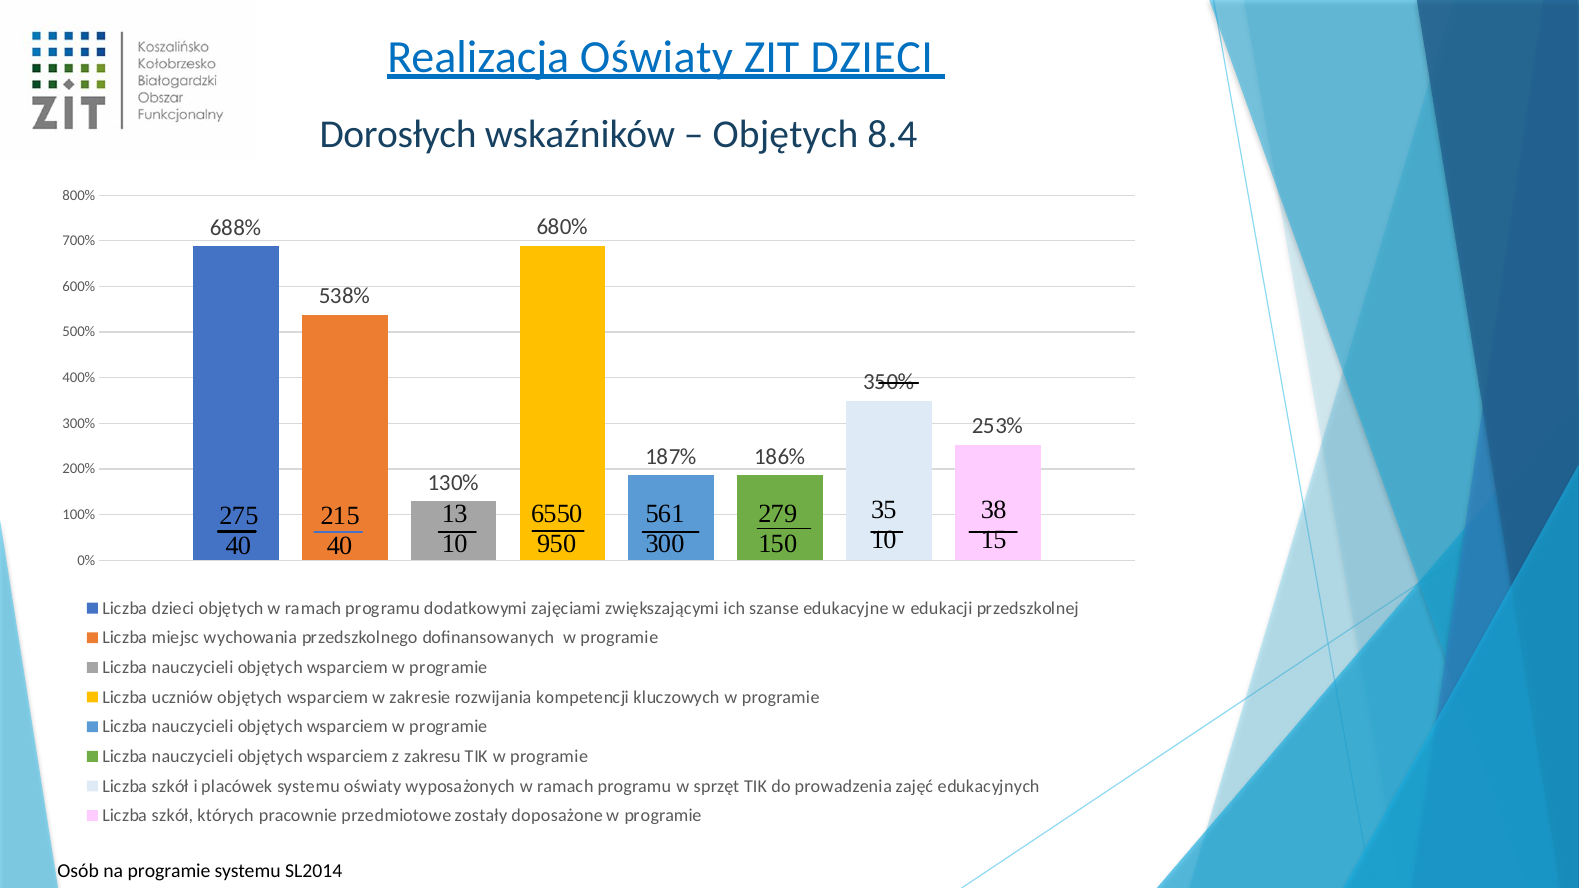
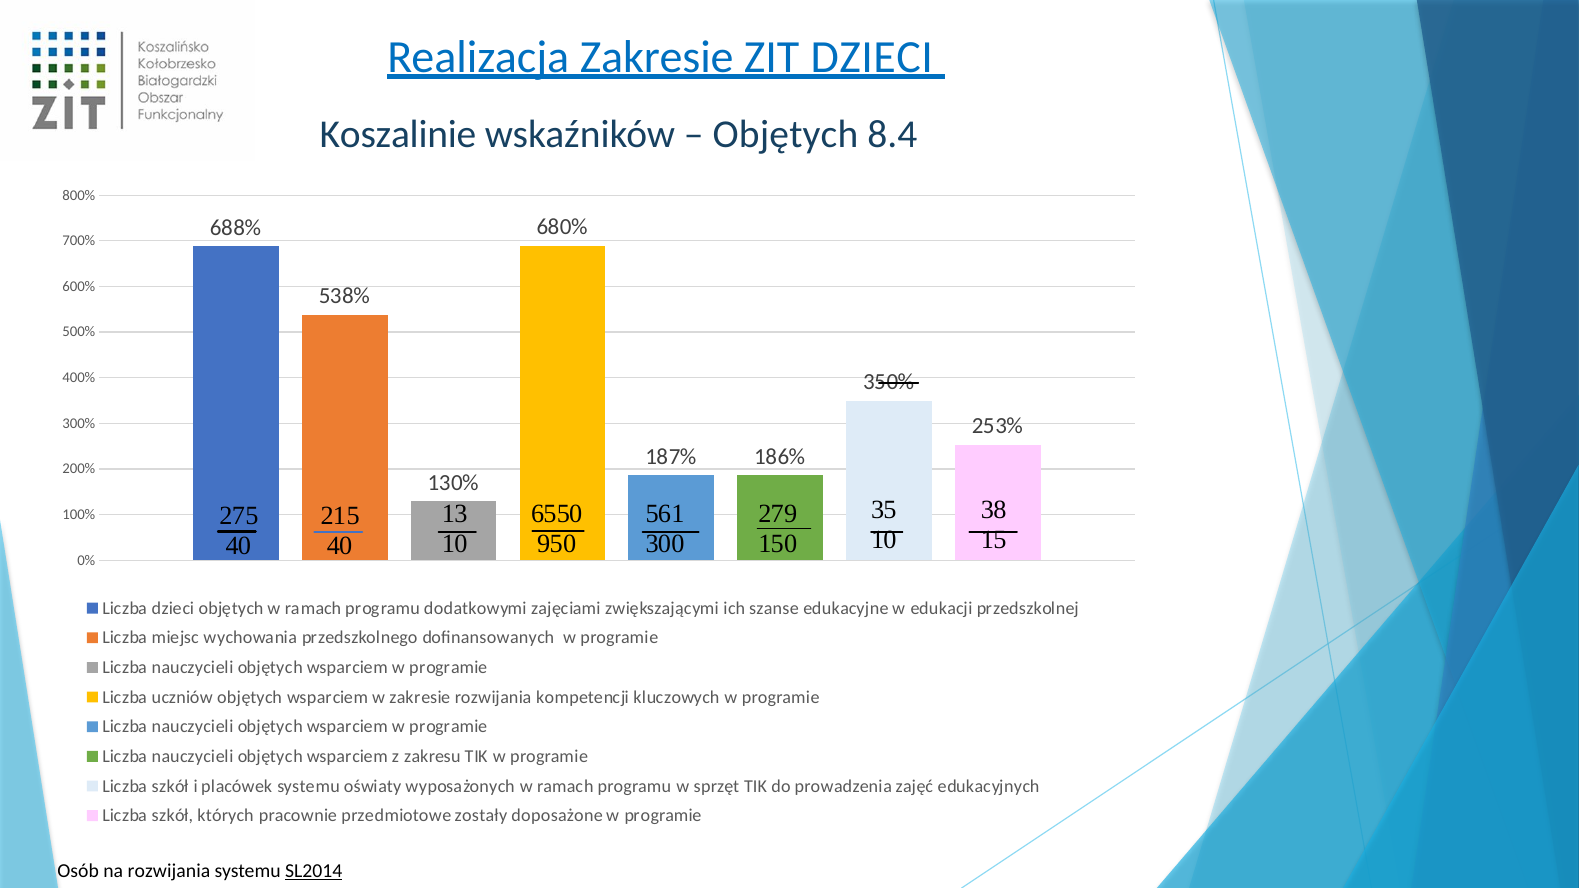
Realizacja Oświaty: Oświaty -> Zakresie (657, 57)
Dorosłych: Dorosłych -> Koszalinie (398, 134)
na programie: programie -> rozwijania (169, 871)
SL2014 underline: none -> present (314, 871)
